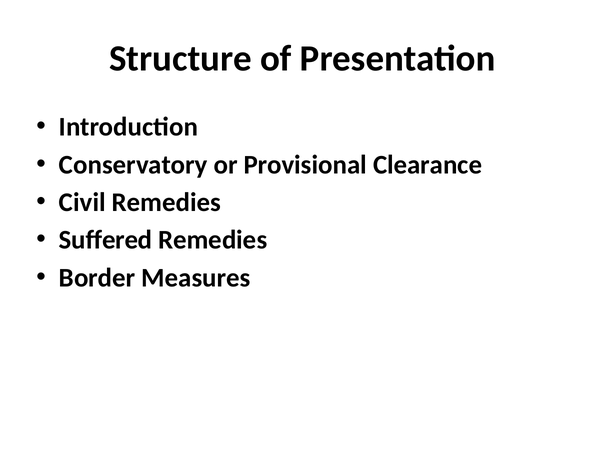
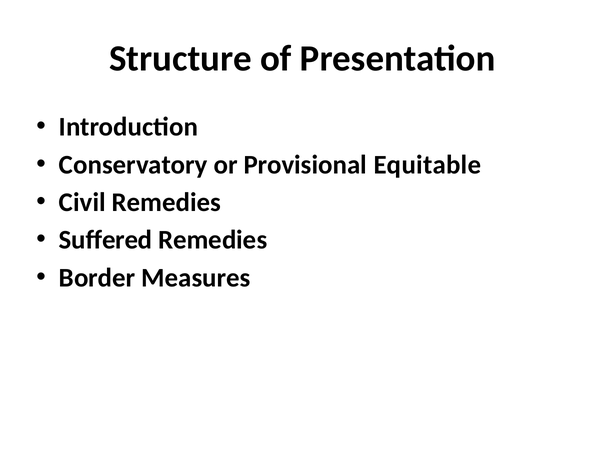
Clearance: Clearance -> Equitable (427, 165)
